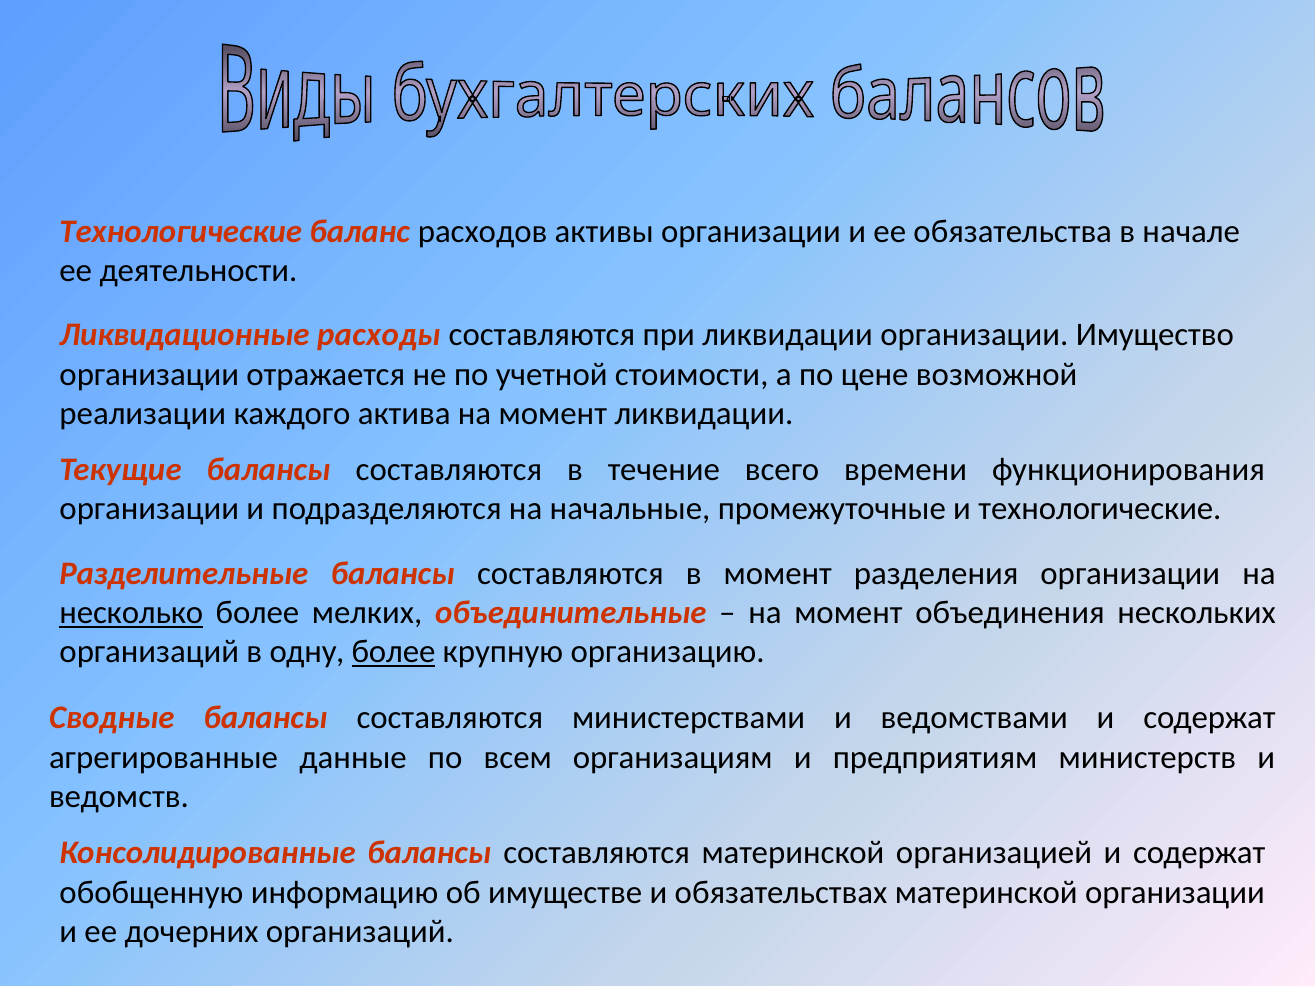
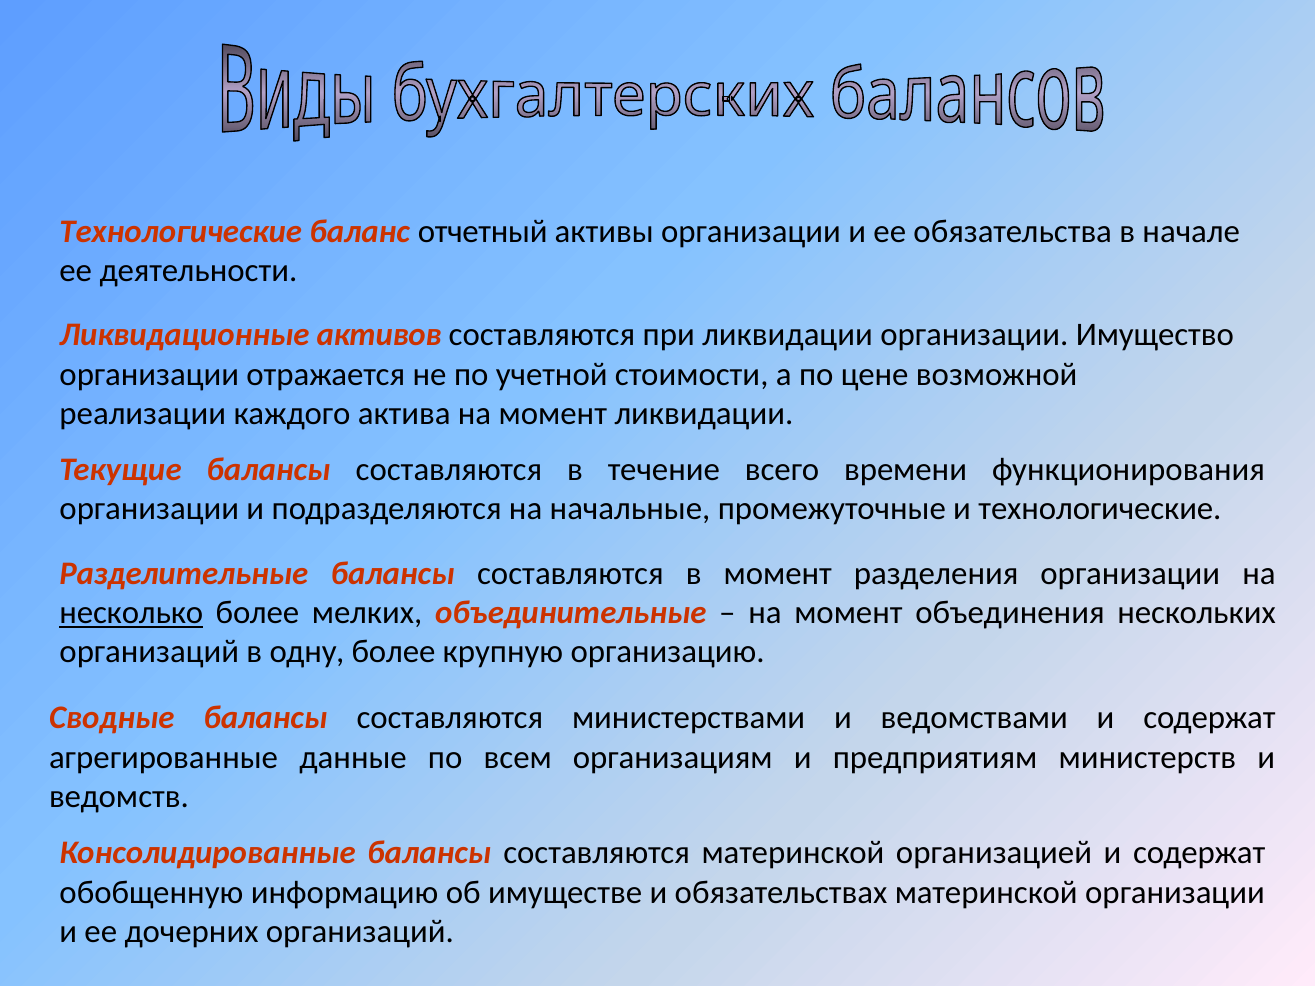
расходов: расходов -> отчетный (483, 232)
расходы: расходы -> активов (379, 335)
более underline: present -> none (393, 652)
